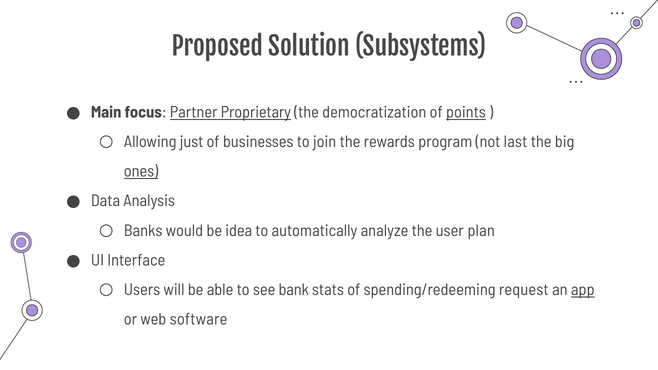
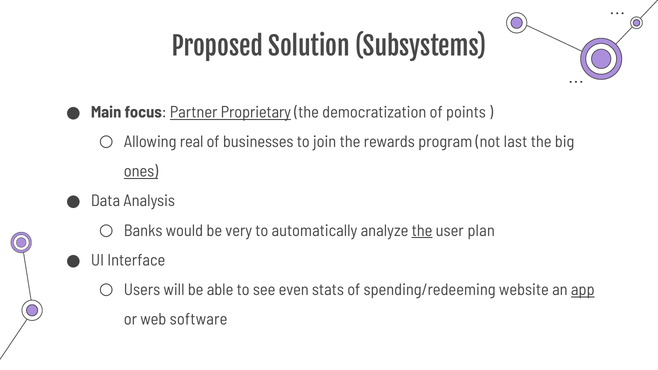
points underline: present -> none (466, 112)
just: just -> real (192, 142)
idea: idea -> very (239, 231)
the underline: none -> present (422, 231)
bank: bank -> even (294, 290)
request: request -> website (524, 290)
